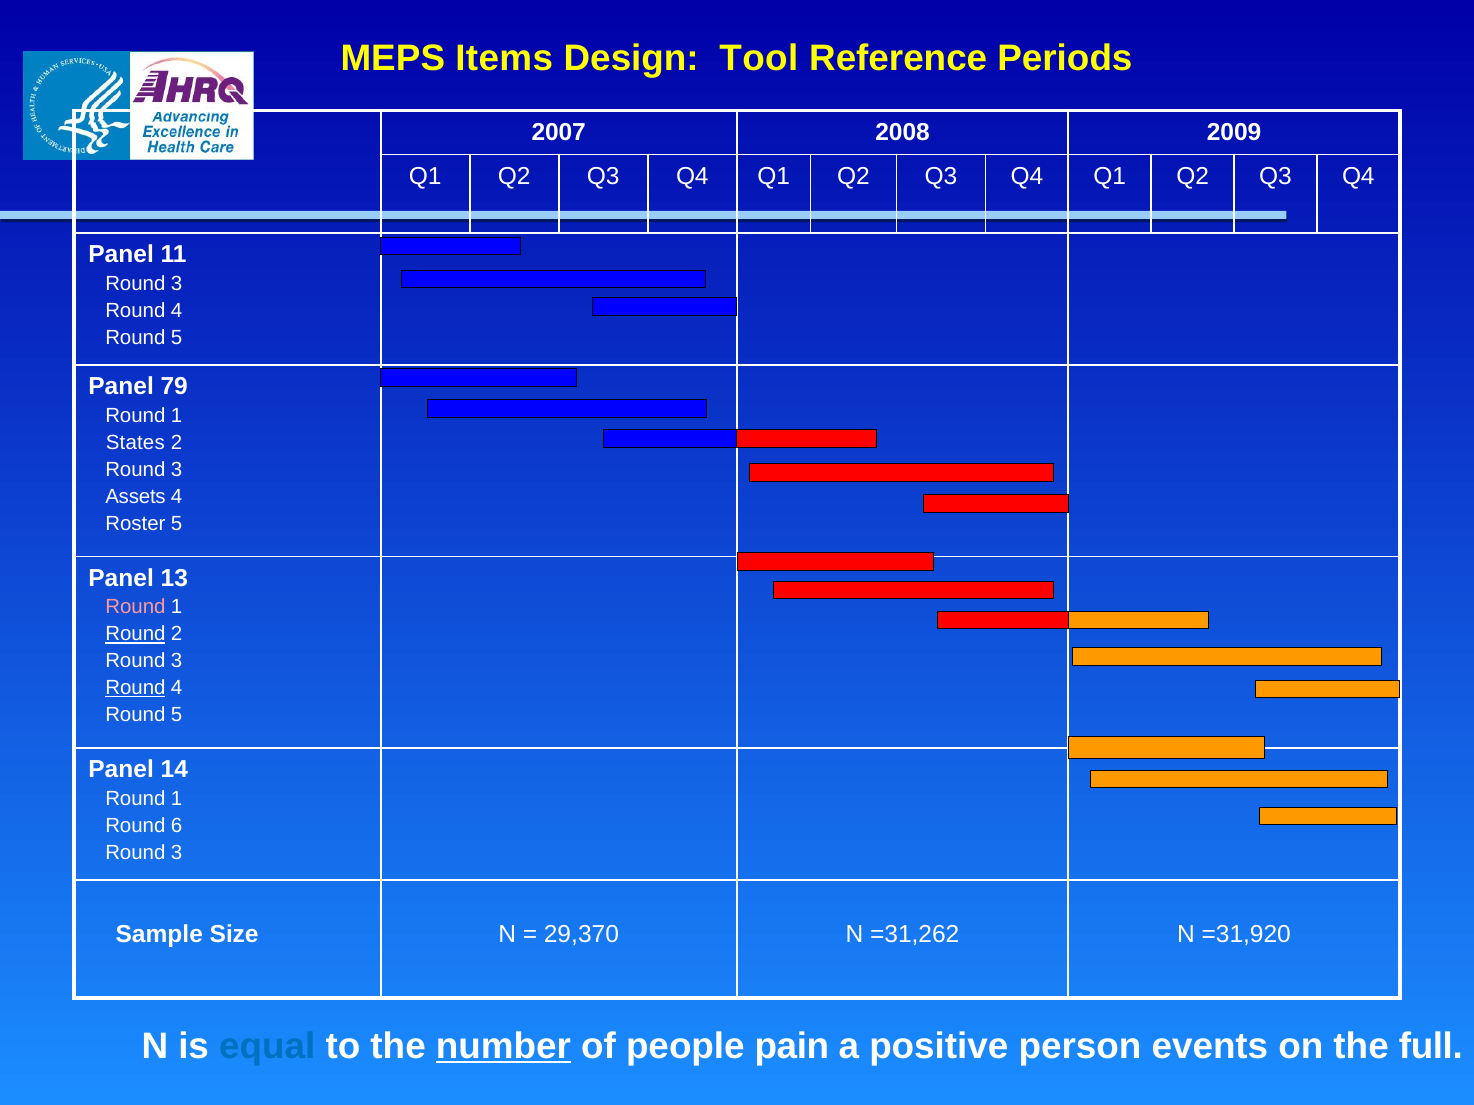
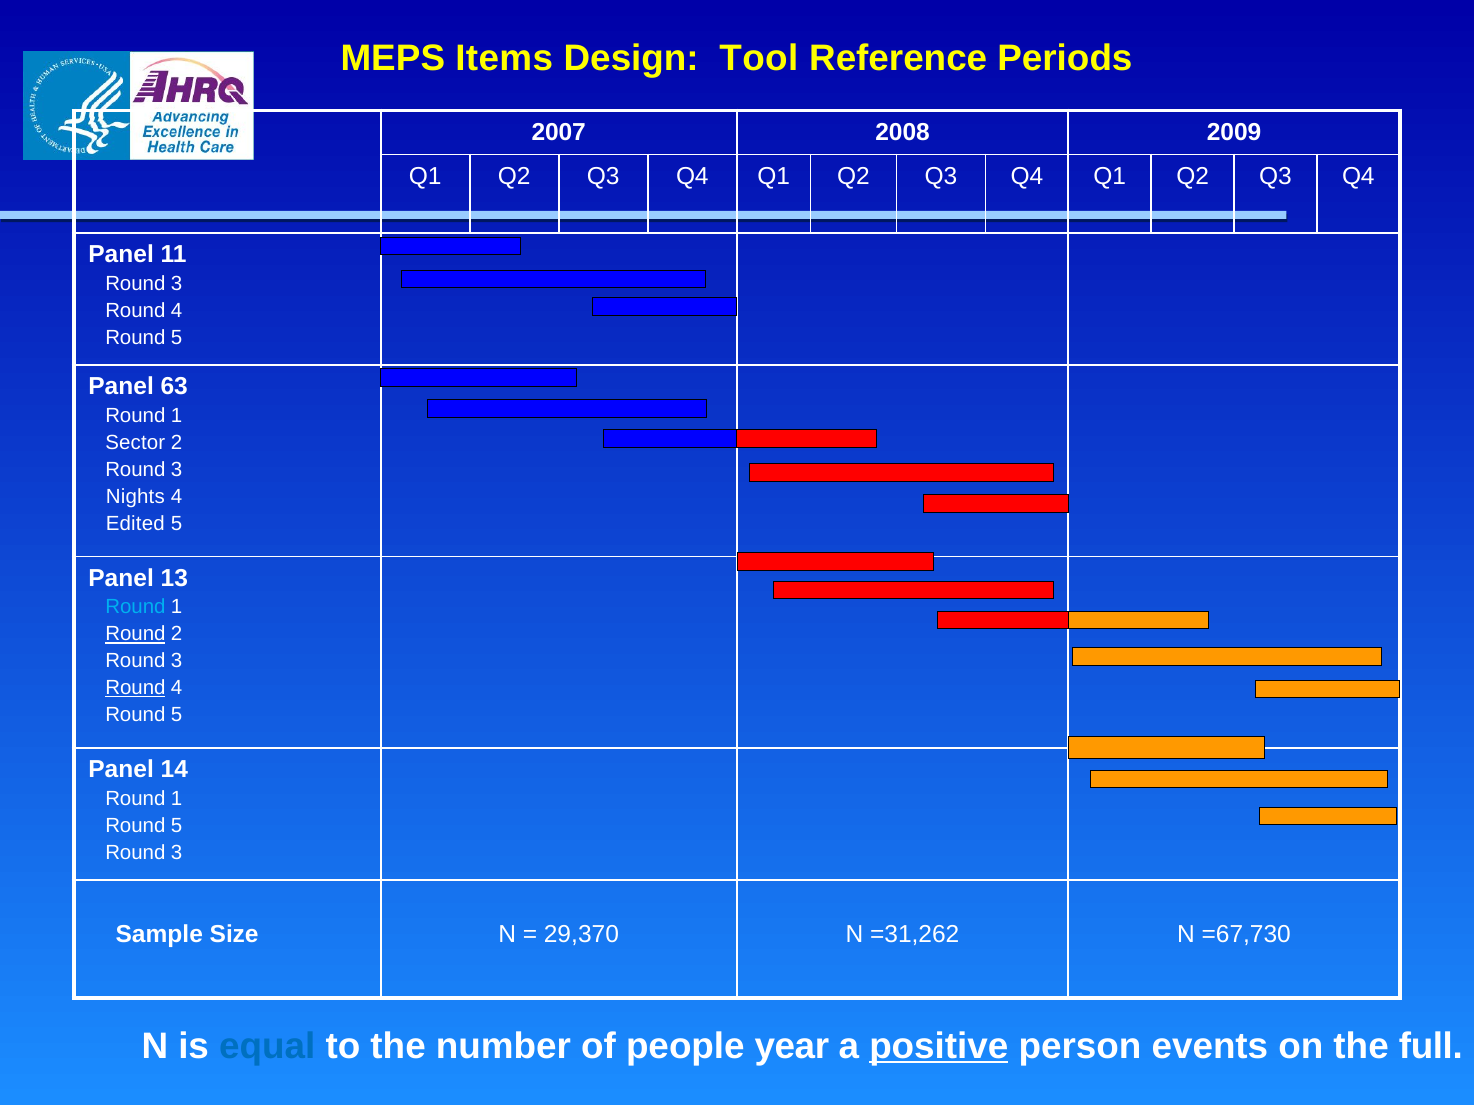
79: 79 -> 63 (174, 387)
States: States -> Sector (135, 443)
Assets: Assets -> Nights (135, 497)
Roster: Roster -> Edited (135, 524)
Round colour: pink -> light blue (135, 607)
6: 6 -> 5 (177, 826)
=31,920: =31,920 -> =67,730 (1246, 935)
number underline: present -> none (503, 1047)
pain: pain -> year (792, 1047)
positive underline: none -> present (939, 1047)
